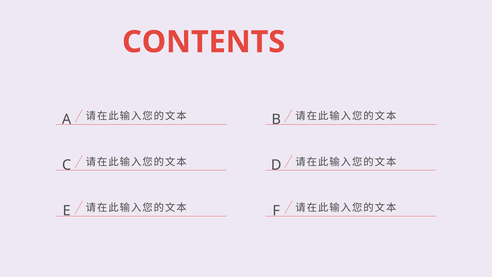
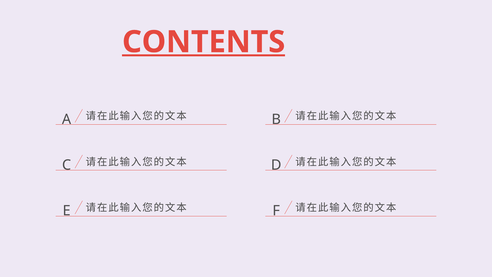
CONTENTS underline: none -> present (204, 42)
